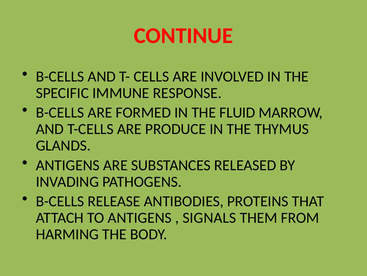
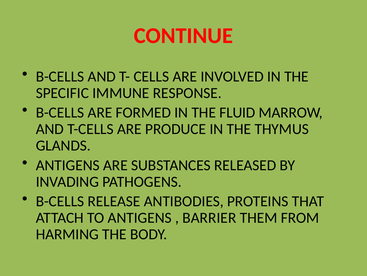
SIGNALS: SIGNALS -> BARRIER (209, 217)
